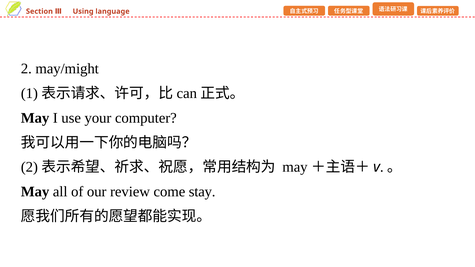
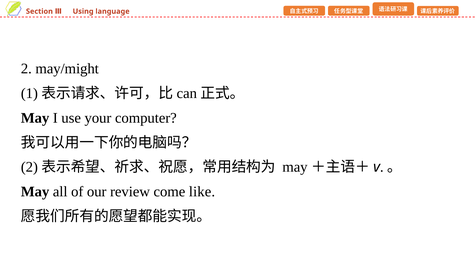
stay: stay -> like (202, 192)
